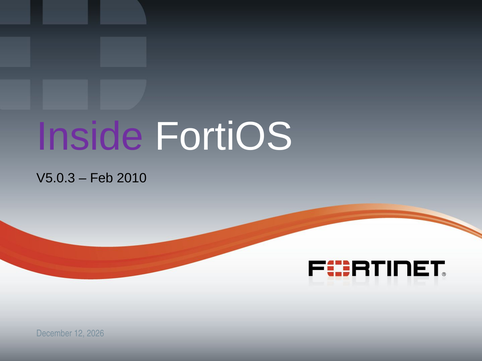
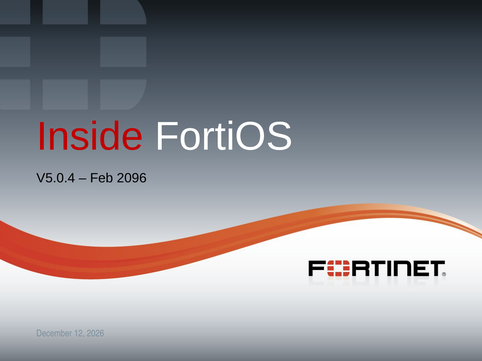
Inside colour: purple -> red (90, 137)
V5.0.3: V5.0.3 -> V5.0.4 (56, 178)
2010: 2010 -> 2096 (132, 178)
